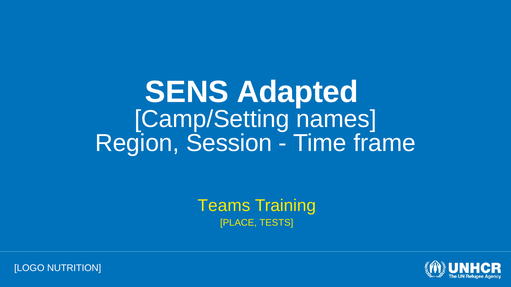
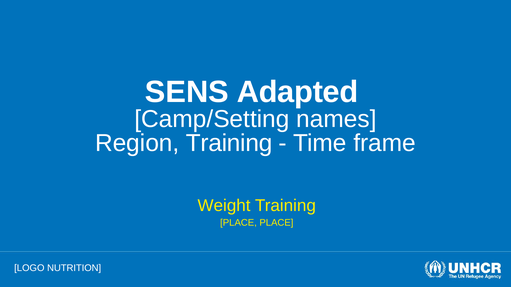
Region Session: Session -> Training (229, 143)
Teams: Teams -> Weight (224, 206)
PLACE TESTS: TESTS -> PLACE (276, 223)
